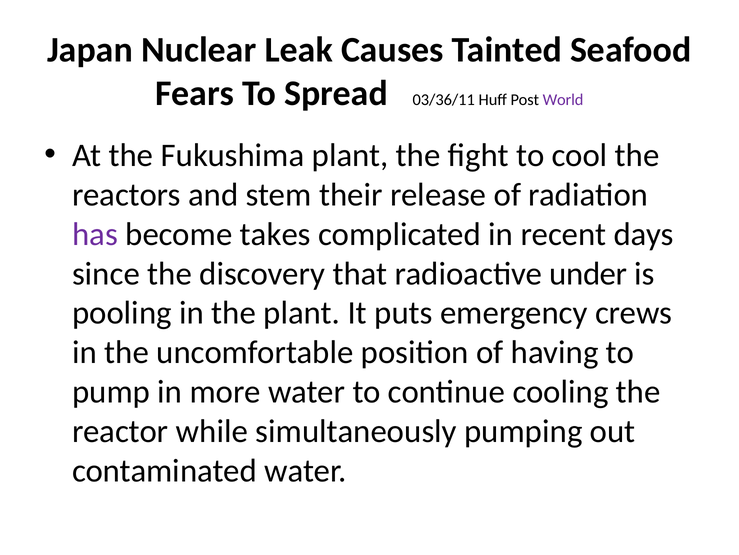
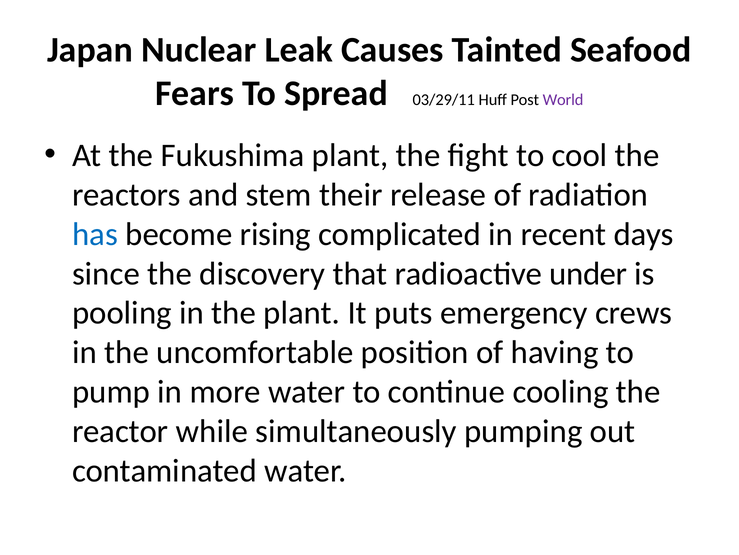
03/36/11: 03/36/11 -> 03/29/11 (444, 99)
has colour: purple -> blue (95, 234)
takes: takes -> rising (275, 234)
